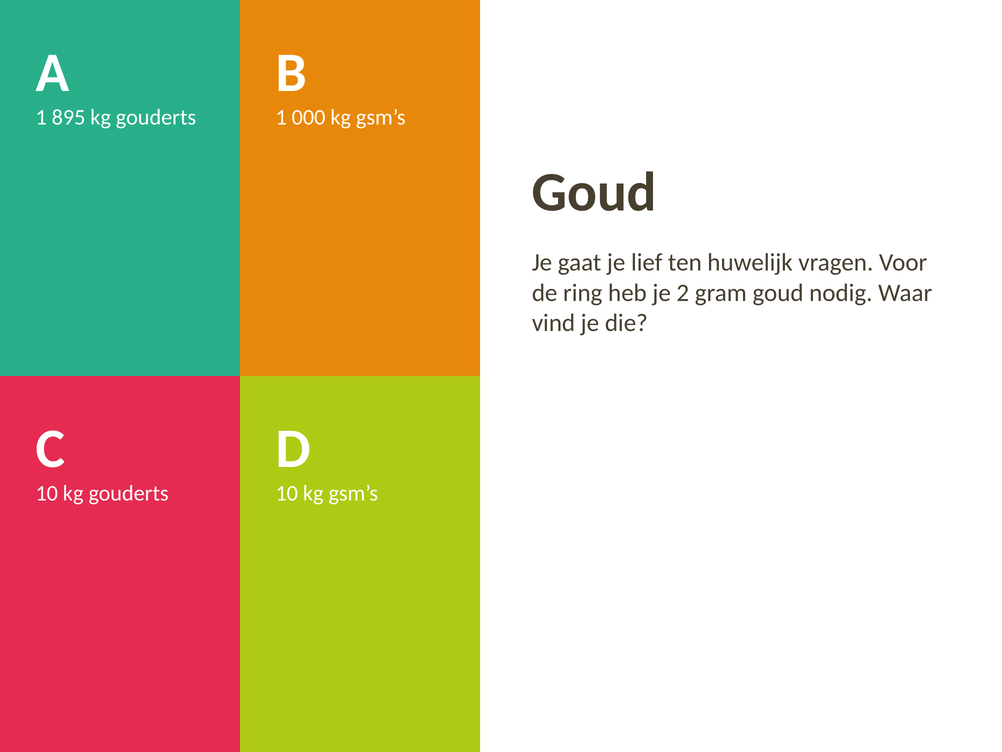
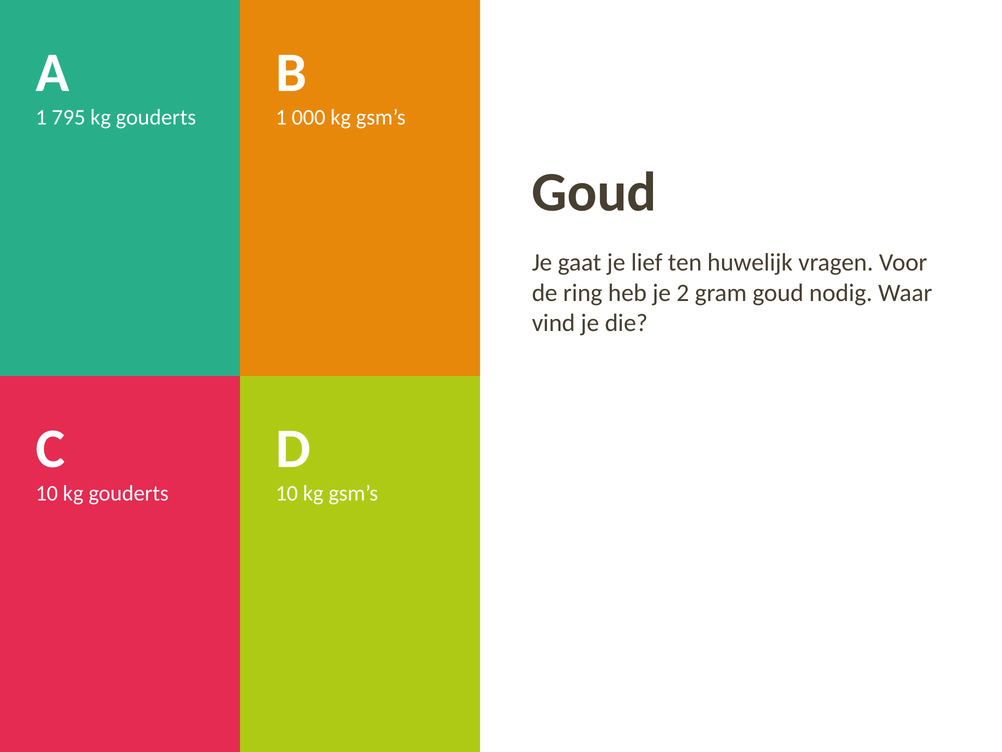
895: 895 -> 795 (69, 117)
